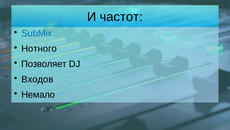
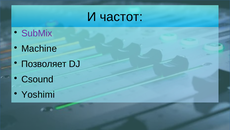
SubMix colour: blue -> purple (37, 33)
Нотного: Нотного -> Machine (39, 48)
Входов: Входов -> Csound (37, 79)
Немало: Немало -> Yoshimi (38, 94)
